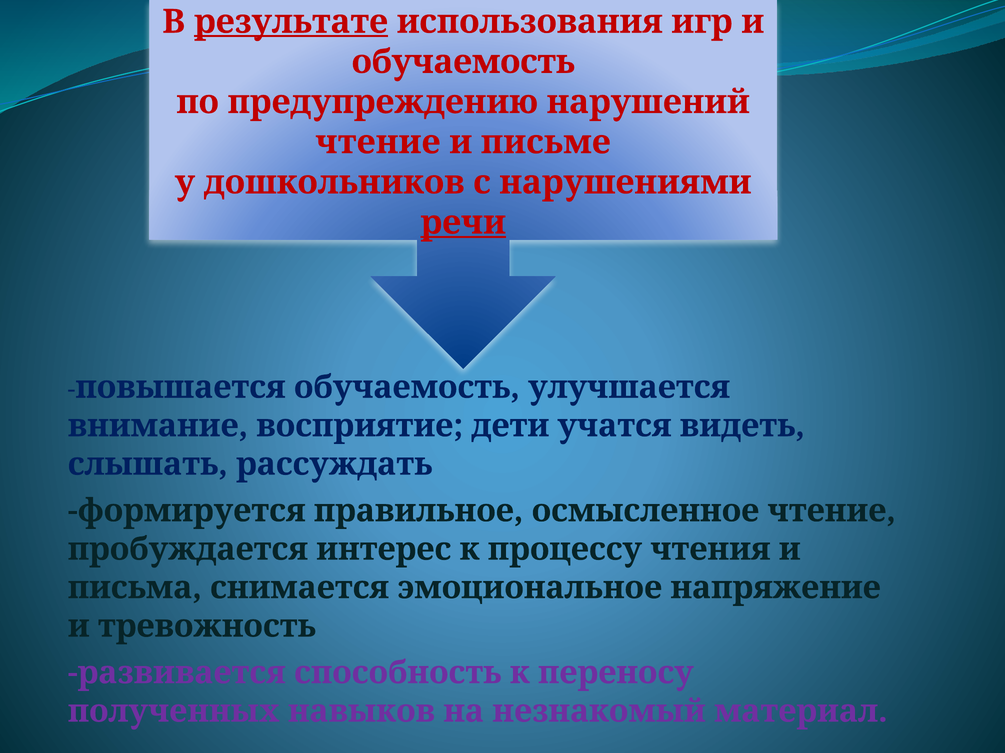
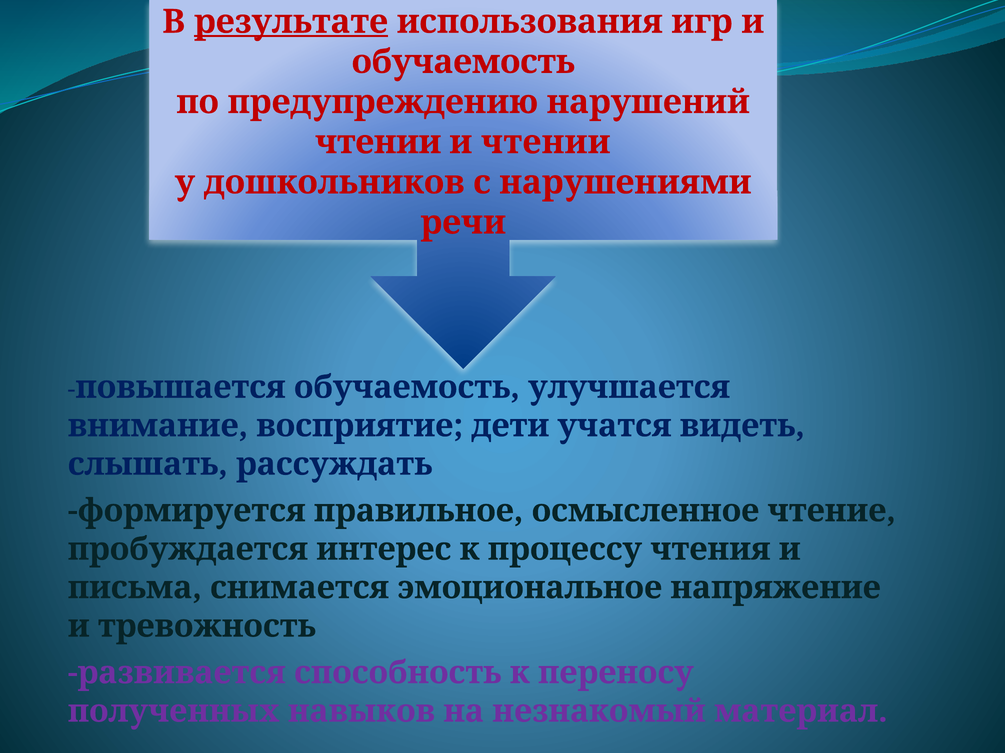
чтение: чтение -> чтении (378, 142)
и письме: письме -> чтении (546, 142)
речи underline: present -> none (463, 223)
